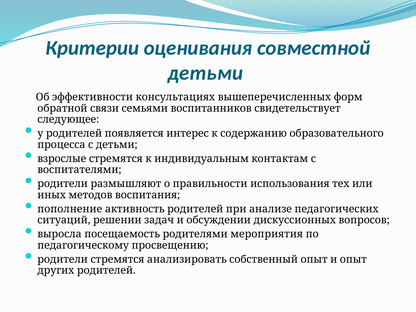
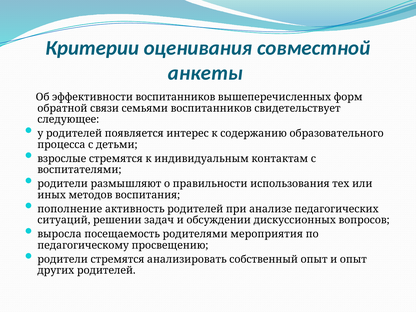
детьми: детьми -> анкеты (206, 73)
эффективности консультациях: консультациях -> воспитанников (175, 97)
